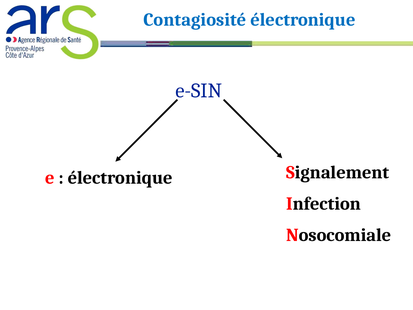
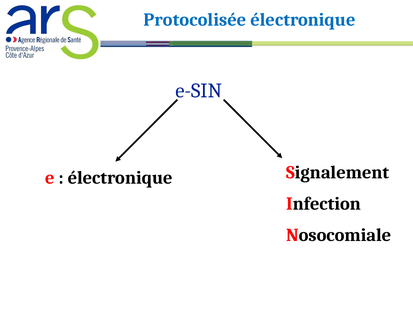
Contagiosité: Contagiosité -> Protocolisée (195, 20)
